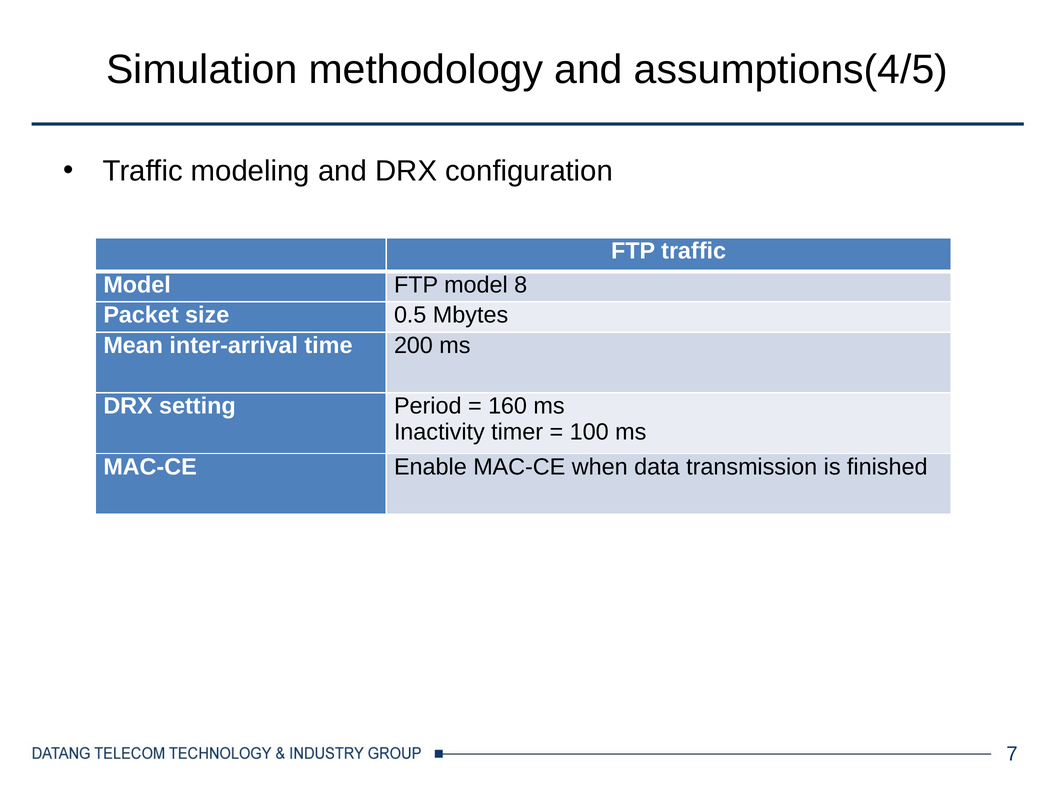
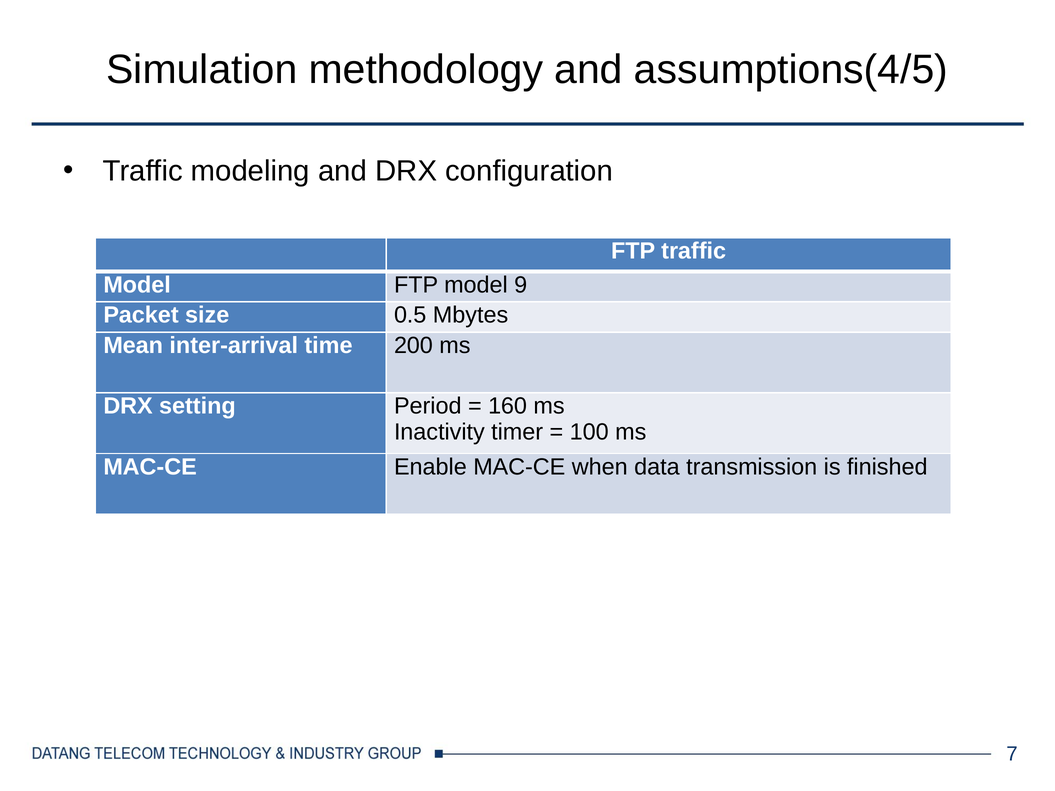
8: 8 -> 9 (521, 285)
